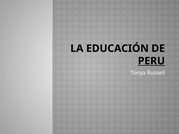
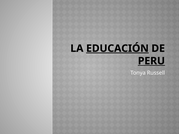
EDUCACIÓN underline: none -> present (117, 49)
